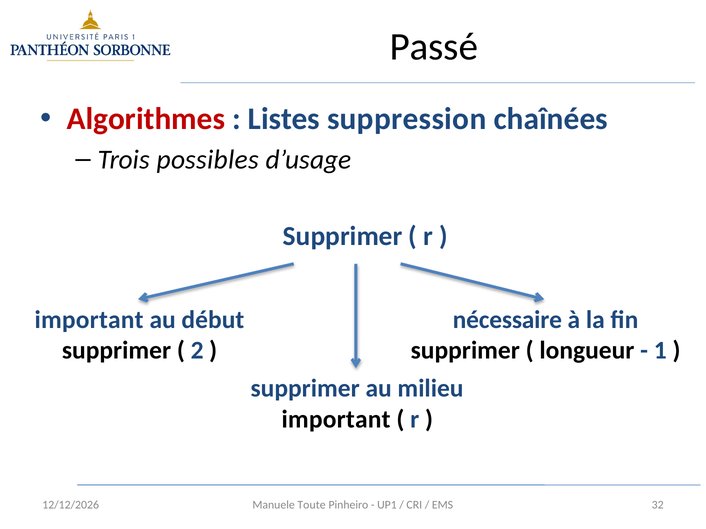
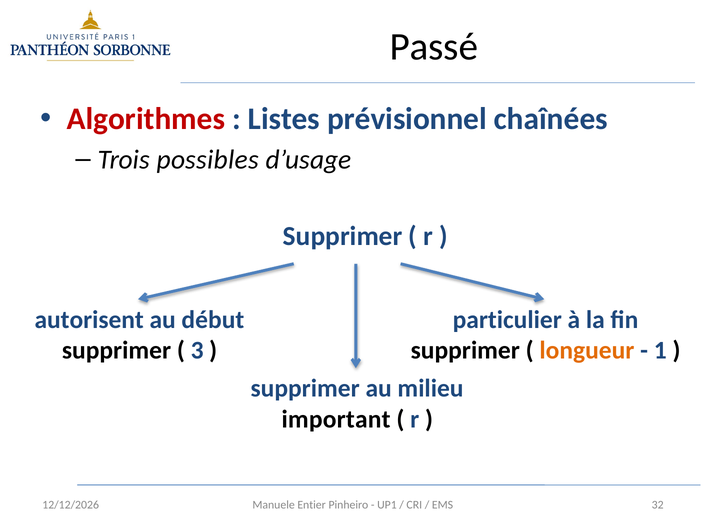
suppression: suppression -> prévisionnel (407, 119)
important: important -> autorisent (89, 320)
nécessaire: nécessaire -> particulier (507, 320)
2: 2 -> 3 (197, 351)
longueur colour: black -> orange (587, 351)
Toute: Toute -> Entier (312, 506)
